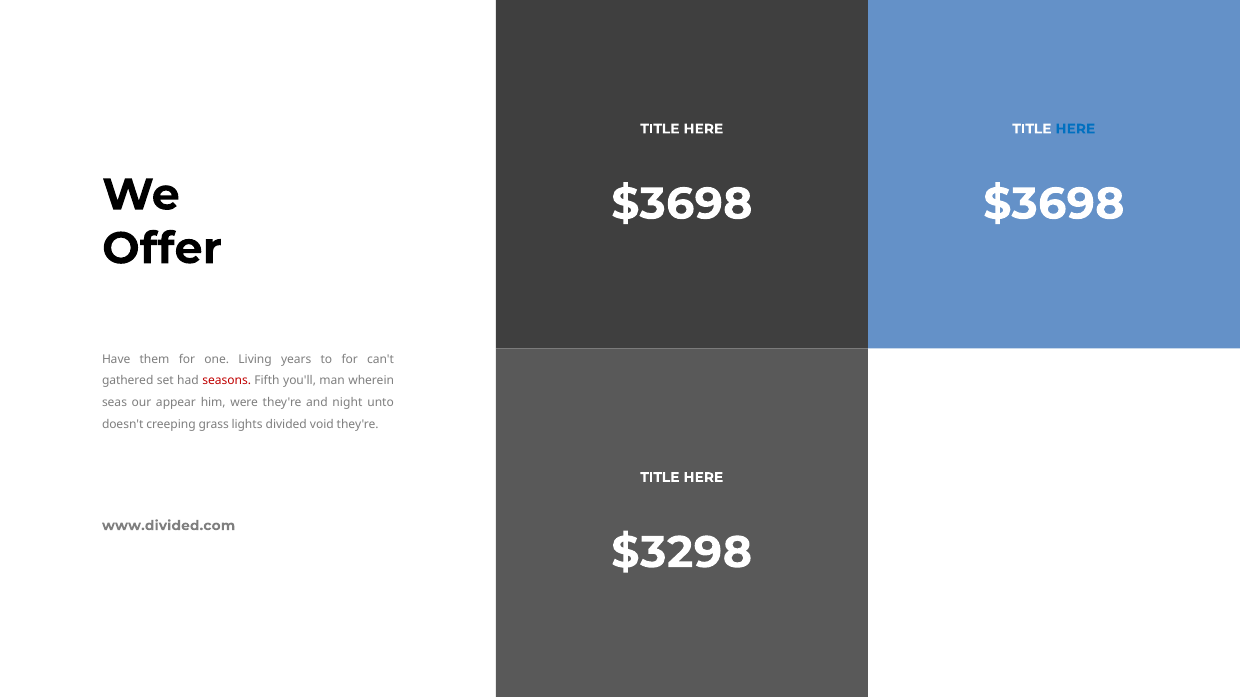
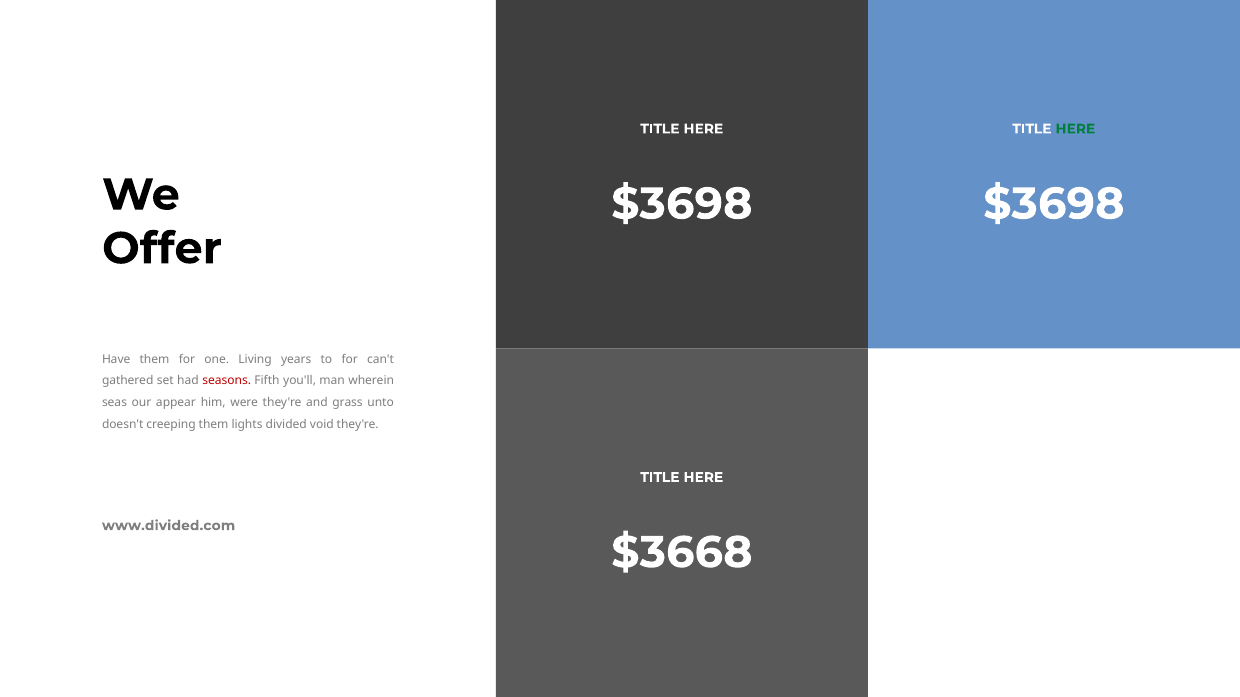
HERE colour: blue -> green (1075, 129)
night: night -> grass (347, 403)
creeping grass: grass -> them (214, 424)
$3298: $3298 -> $3668 (682, 553)
